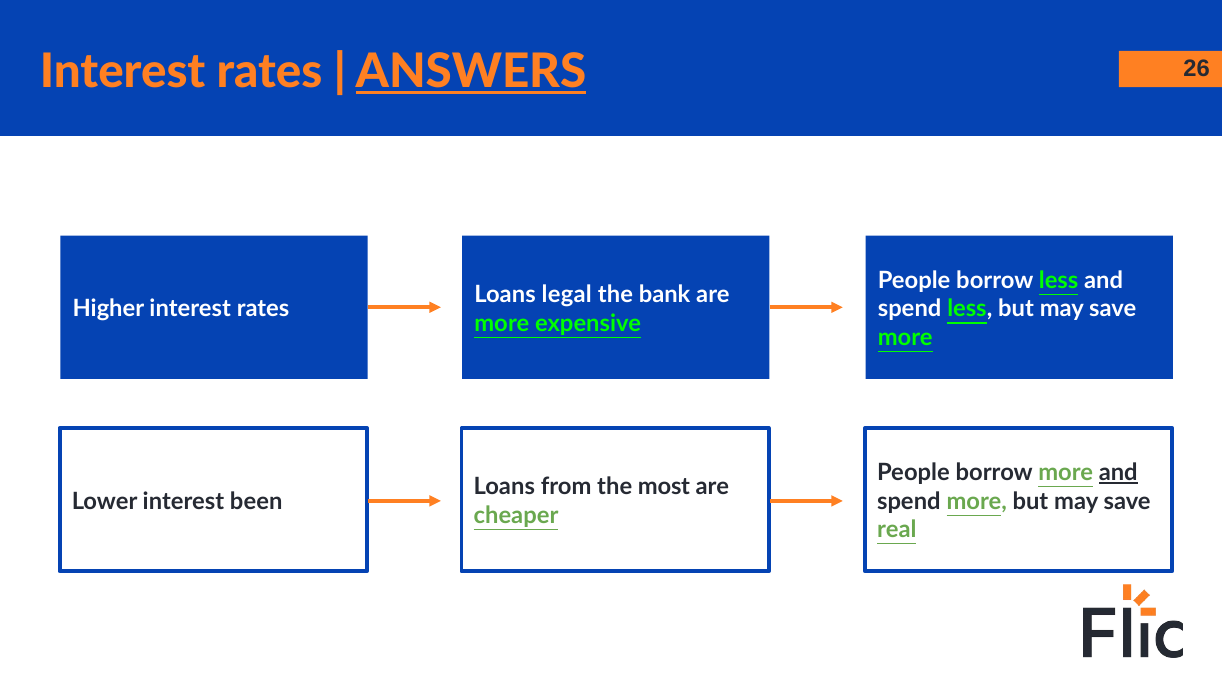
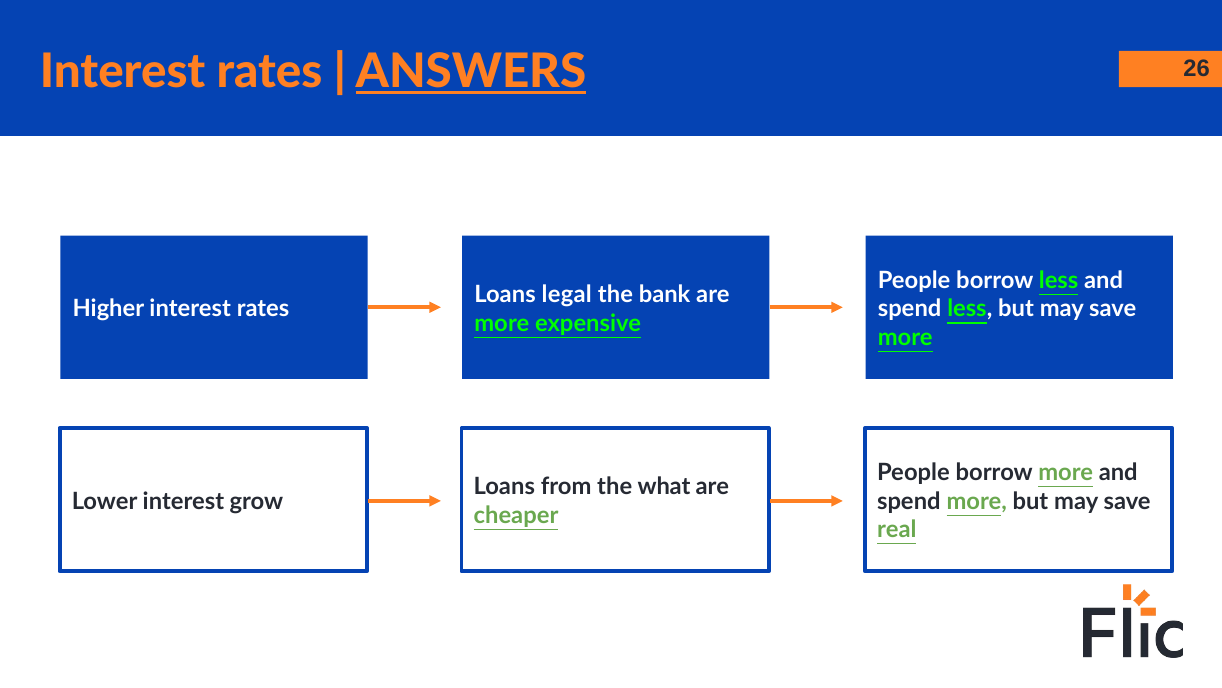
and underline: present -> none (1118, 472)
most: most -> what (664, 487)
been: been -> grow (256, 501)
